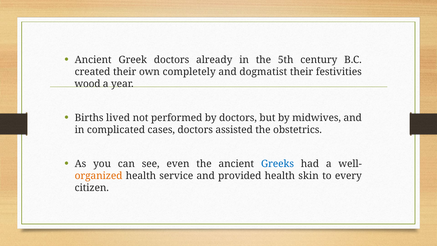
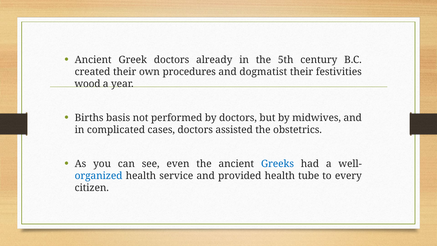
completely: completely -> procedures (189, 72)
lived: lived -> basis (118, 118)
organized colour: orange -> blue (99, 176)
skin: skin -> tube (309, 176)
